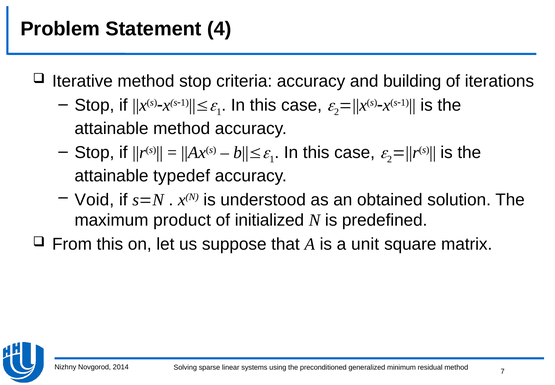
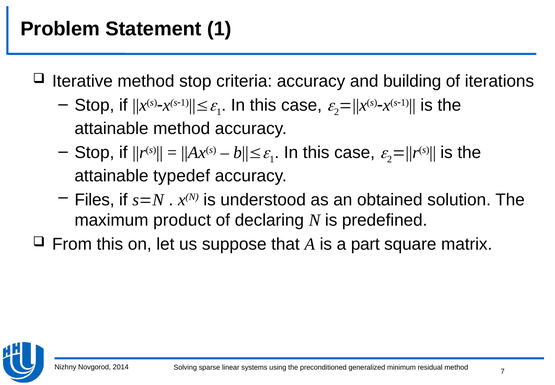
Statement 4: 4 -> 1 (219, 29)
Void: Void -> Files (94, 199)
initialized: initialized -> declaring (269, 220)
unit: unit -> part (365, 244)
